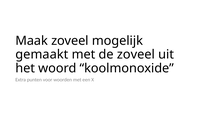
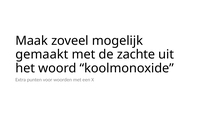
de zoveel: zoveel -> zachte (136, 55)
